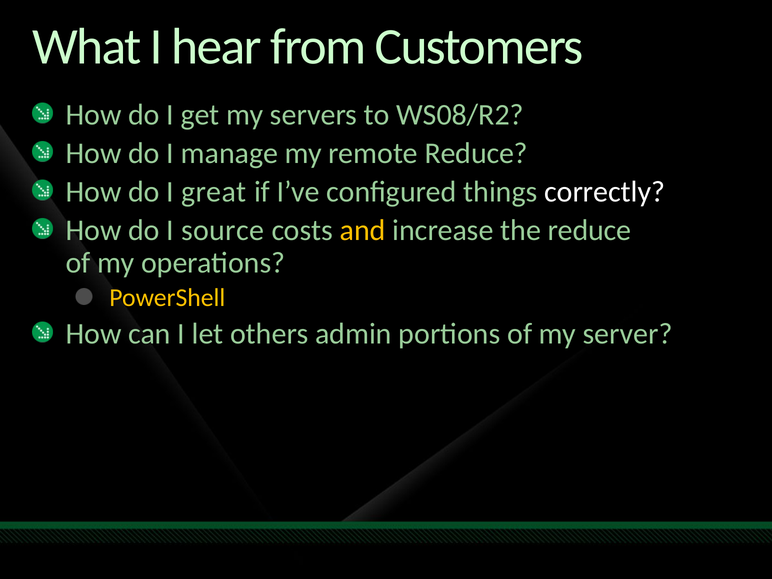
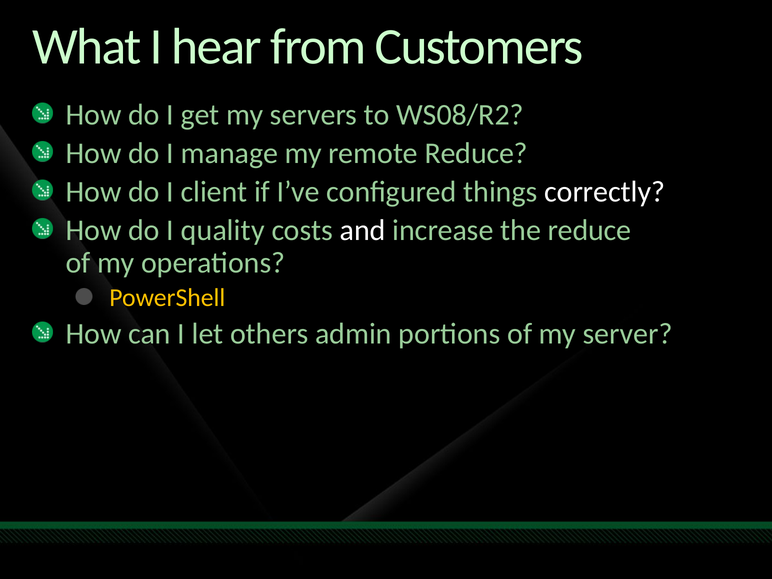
great: great -> client (214, 192)
source: source -> quality (223, 230)
and colour: yellow -> white (363, 230)
